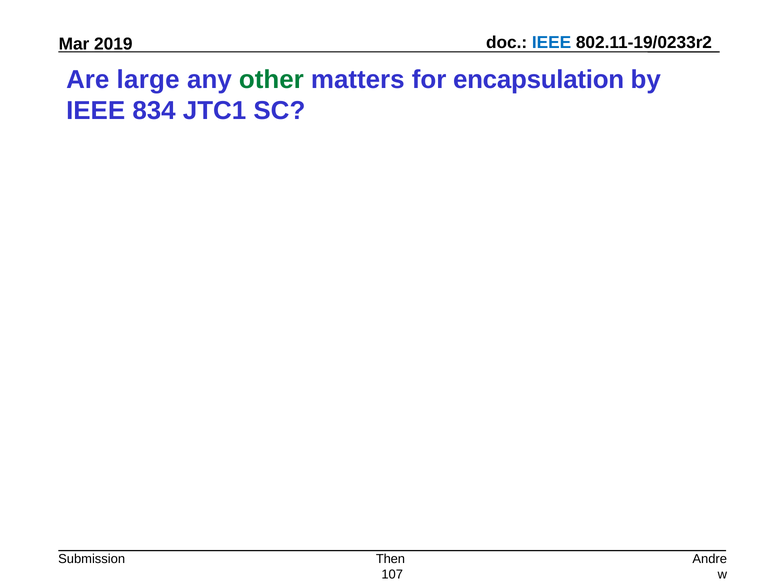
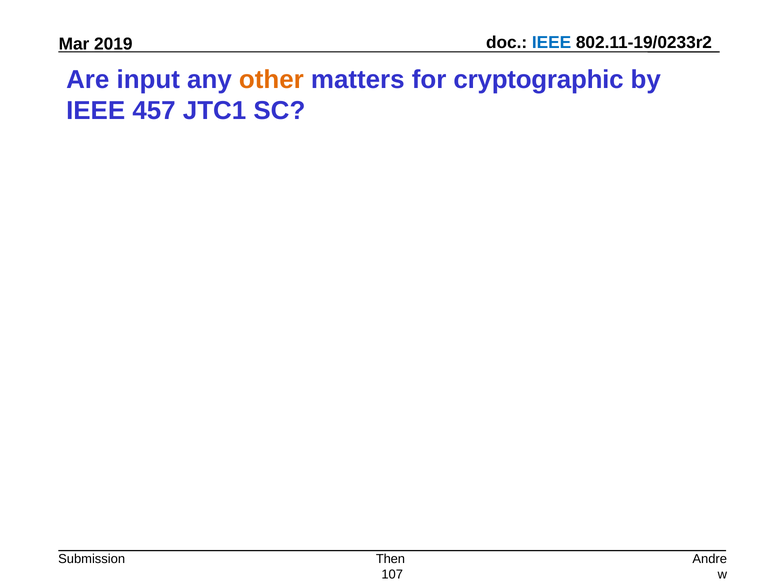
large: large -> input (148, 80)
other colour: green -> orange (271, 80)
encapsulation: encapsulation -> cryptographic (539, 80)
834: 834 -> 457 (154, 111)
